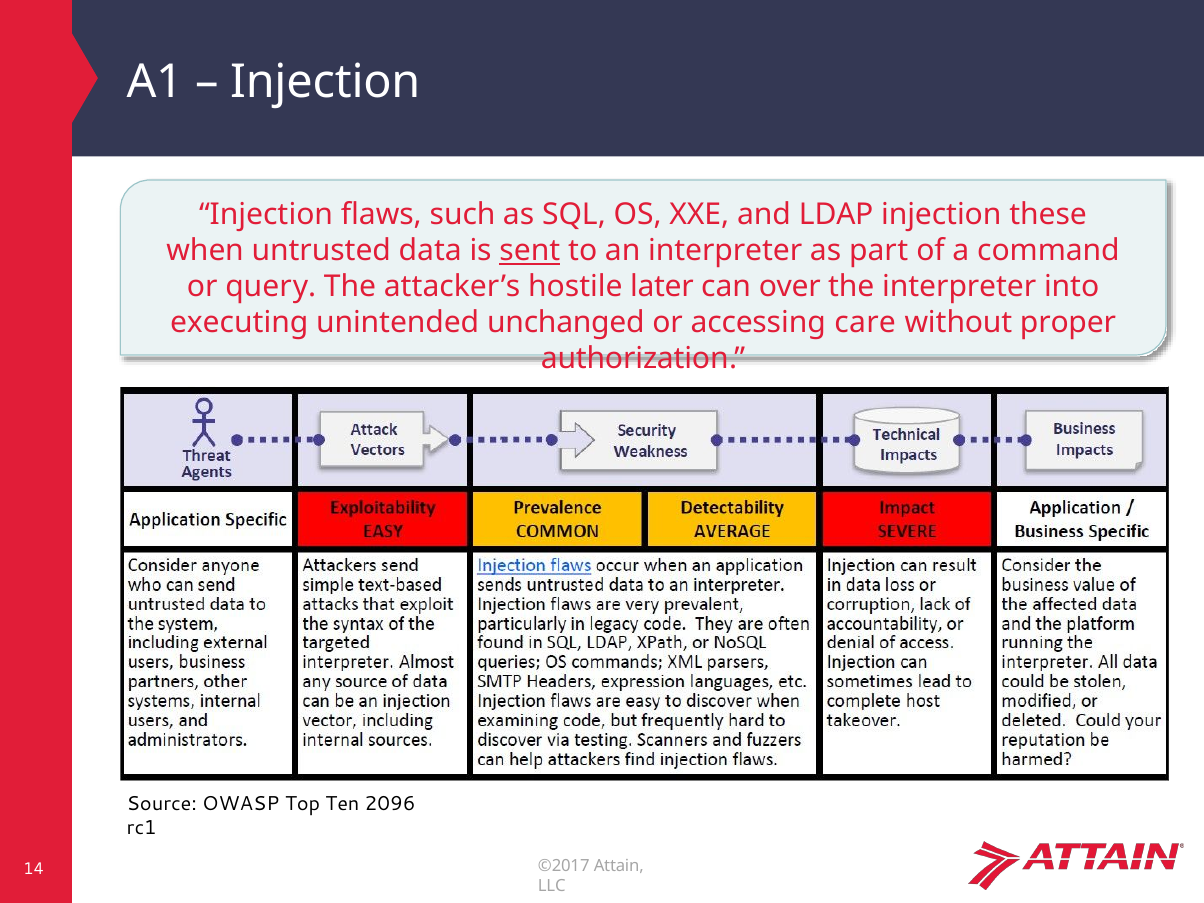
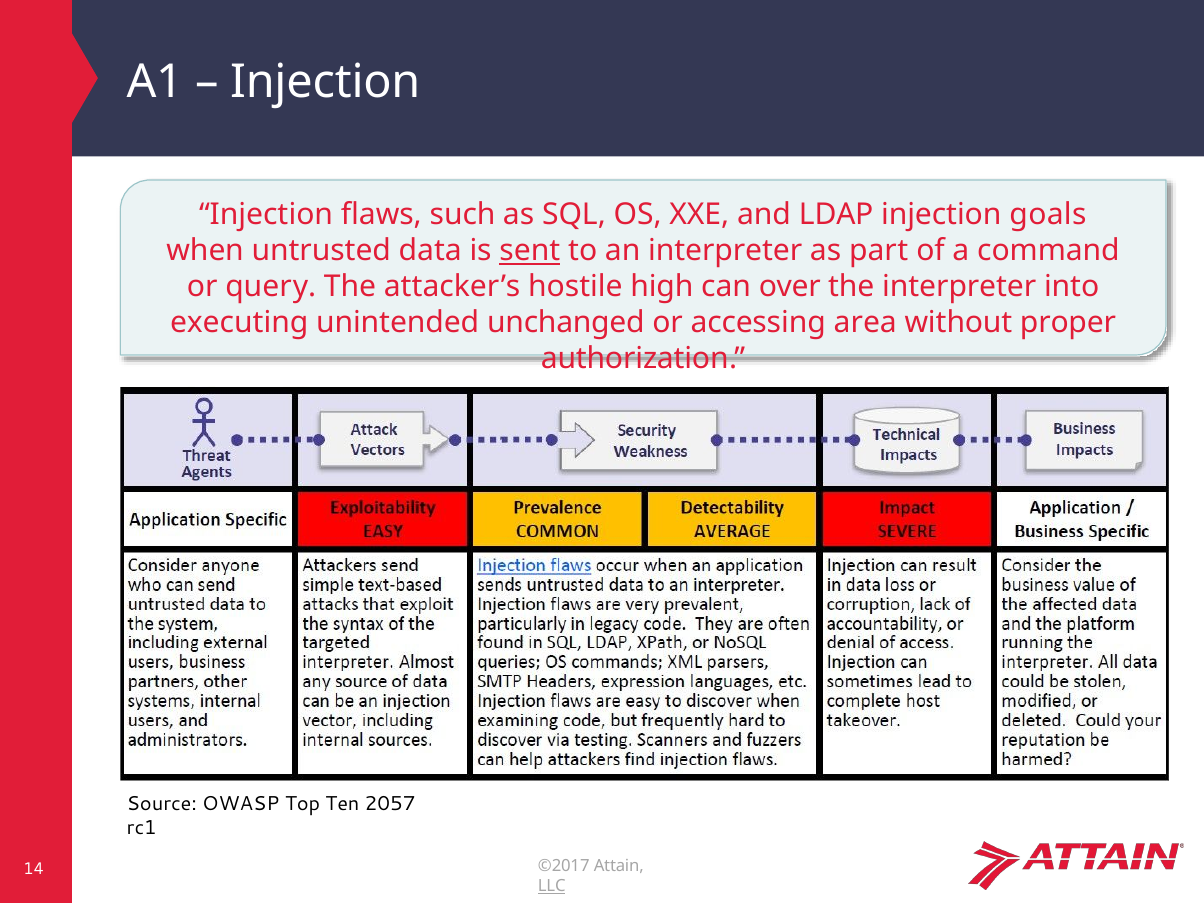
these: these -> goals (1048, 215)
later: later -> high (662, 287)
care: care -> area (865, 323)
2096: 2096 -> 2057 (390, 804)
LLC underline: none -> present (552, 886)
